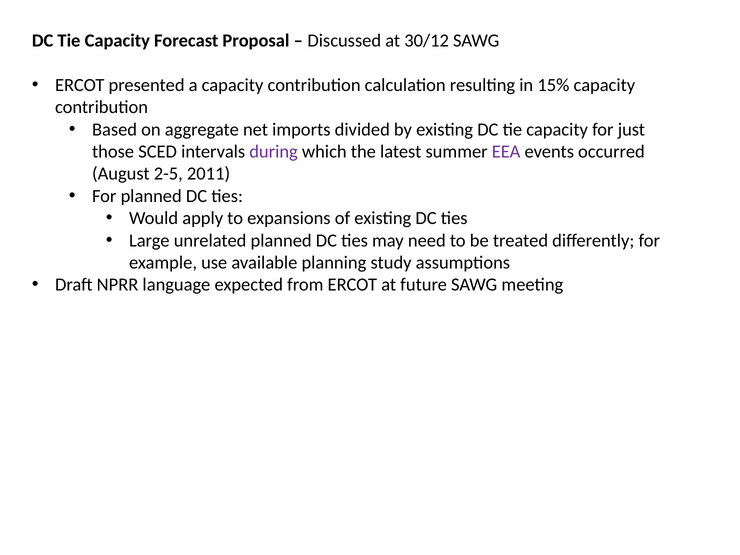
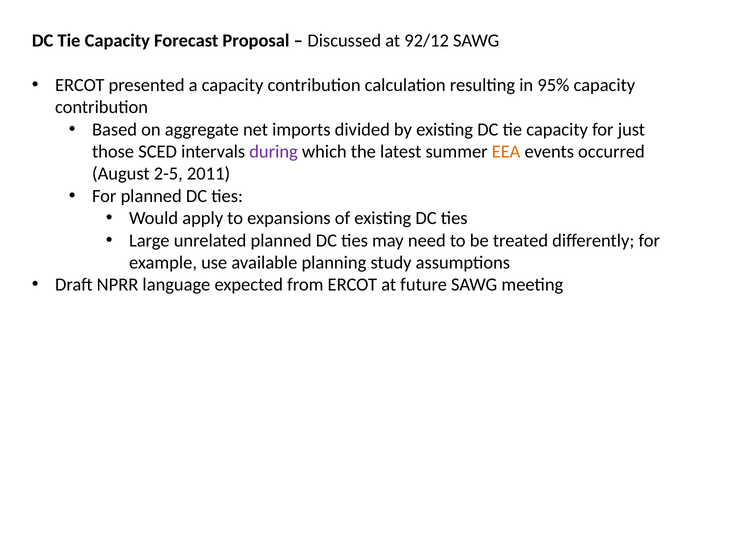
30/12: 30/12 -> 92/12 (427, 41)
15%: 15% -> 95% (553, 85)
EEA colour: purple -> orange (506, 152)
